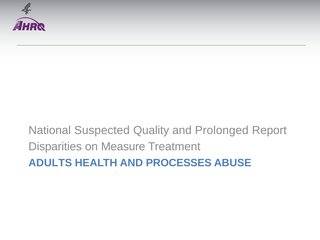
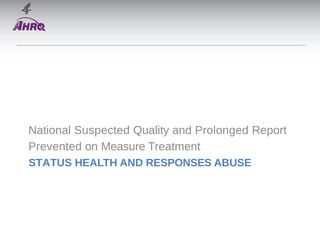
Disparities: Disparities -> Prevented (55, 146)
ADULTS: ADULTS -> STATUS (50, 163)
PROCESSES: PROCESSES -> RESPONSES (179, 163)
